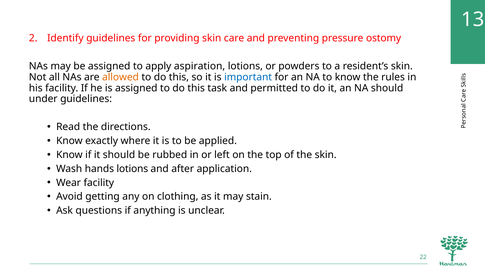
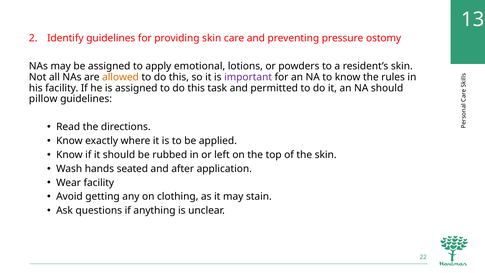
aspiration: aspiration -> emotional (200, 66)
important colour: blue -> purple (248, 77)
under: under -> pillow (43, 99)
hands lotions: lotions -> seated (132, 169)
